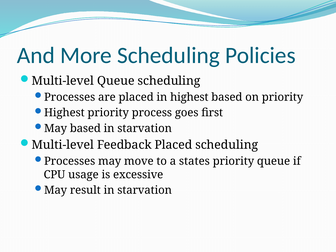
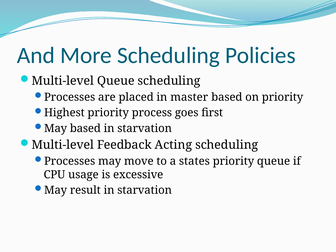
in highest: highest -> master (189, 97)
Feedback Placed: Placed -> Acting (173, 145)
